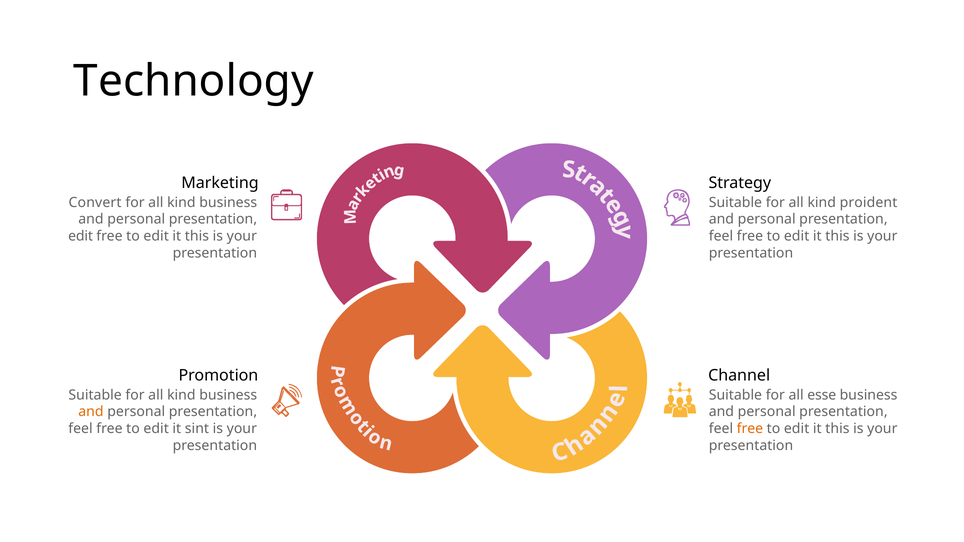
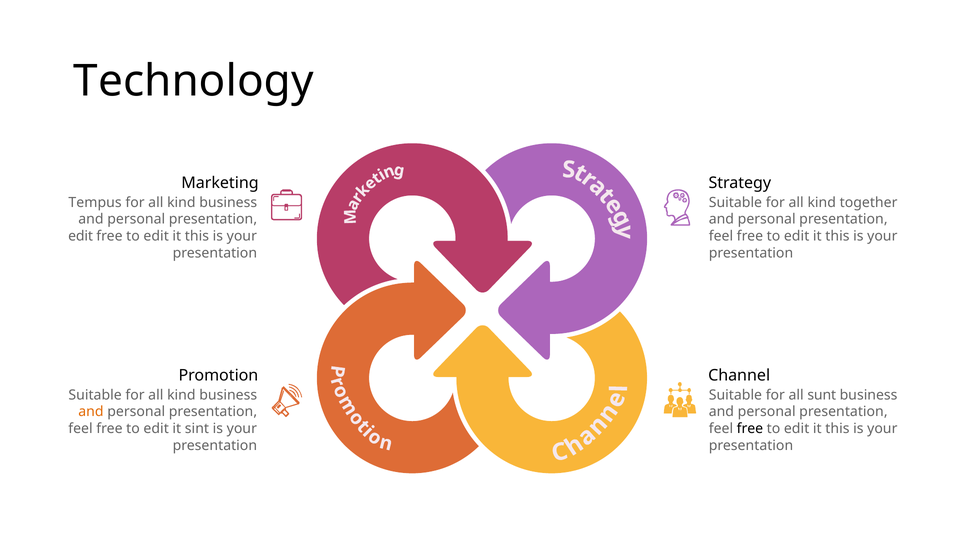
Convert: Convert -> Tempus (95, 203)
proident: proident -> together (869, 203)
esse: esse -> sunt (822, 395)
free colour: orange -> black (750, 429)
